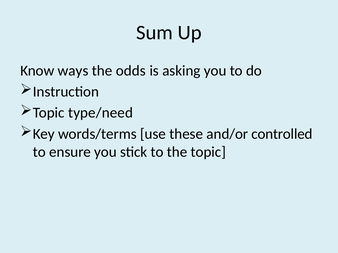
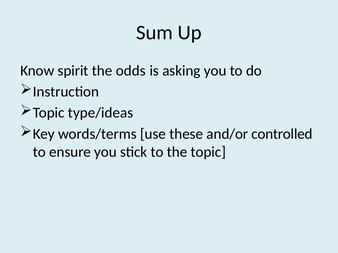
ways: ways -> spirit (73, 71)
type/need: type/need -> type/ideas (101, 113)
